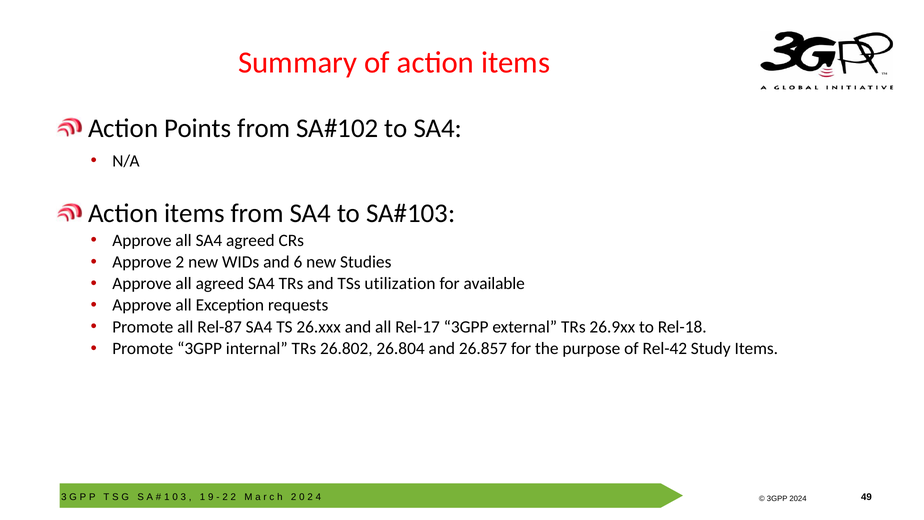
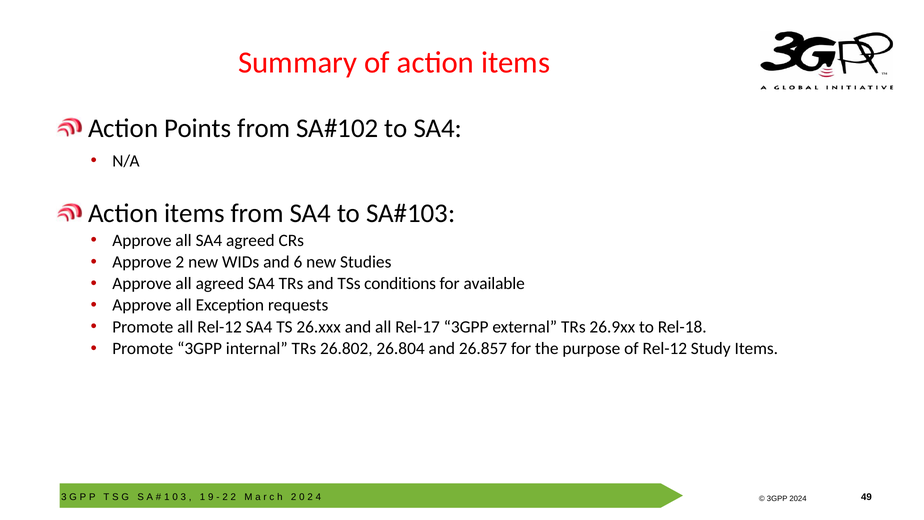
utilization: utilization -> conditions (400, 284)
all Rel-87: Rel-87 -> Rel-12 (220, 327)
of Rel-42: Rel-42 -> Rel-12 (665, 348)
